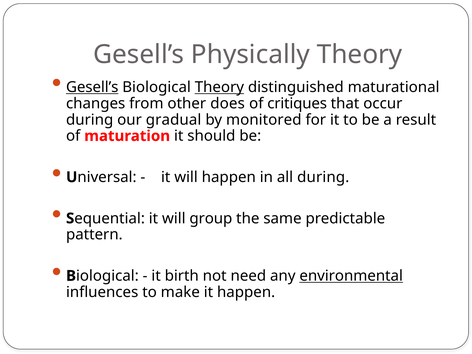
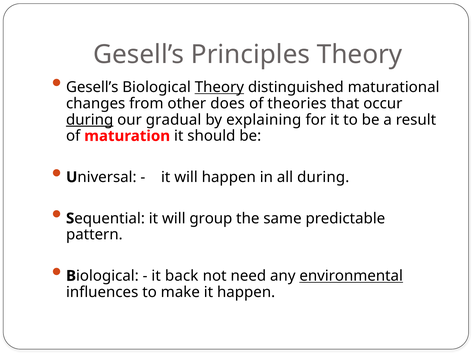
Physically: Physically -> Principles (250, 55)
Gesell’s underline: present -> none (92, 87)
critiques: critiques -> theories (297, 103)
during underline: none -> present (90, 120)
monitored: monitored -> explaining (264, 120)
birth: birth -> back (182, 276)
